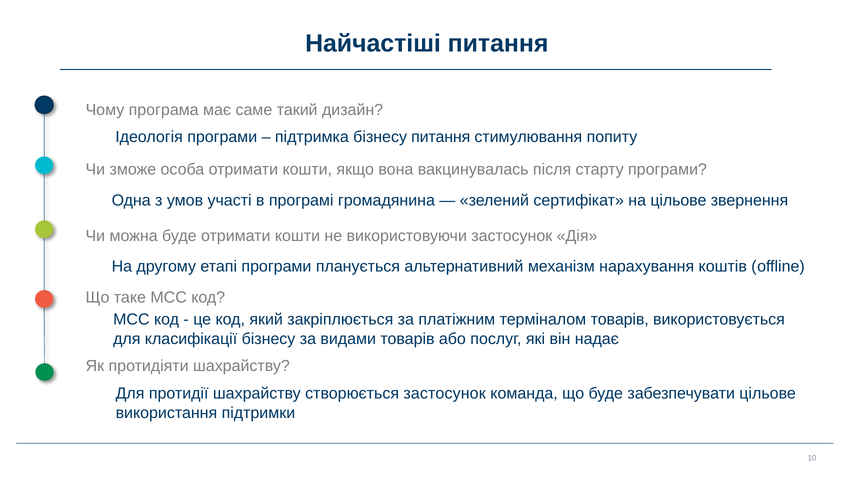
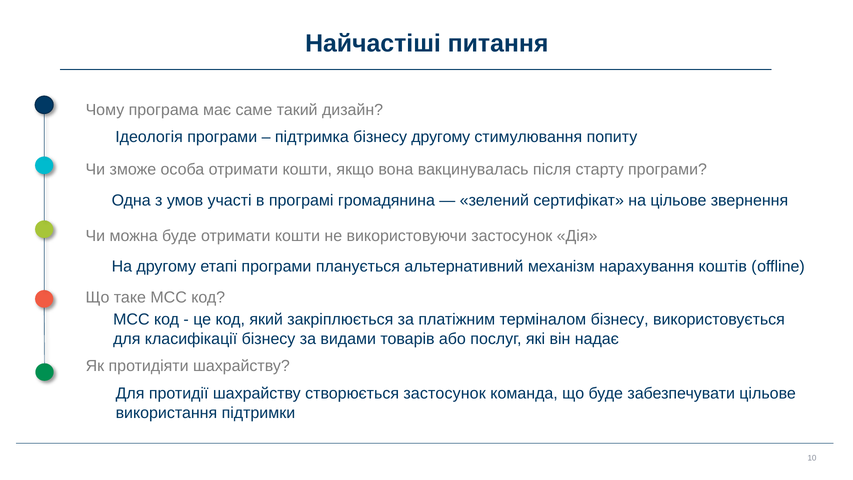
бізнесу питання: питання -> другому (441, 137)
терміналом товарів: товарів -> бізнесу (620, 320)
